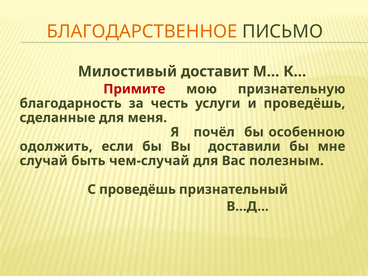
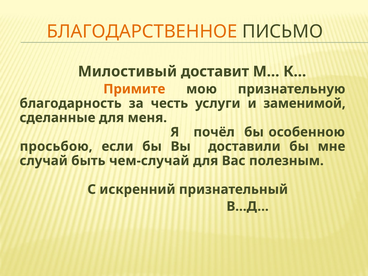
Примите colour: red -> orange (134, 89)
и проведёшь: проведёшь -> заменимой (304, 103)
одолжить: одолжить -> просьбою (56, 146)
С проведёшь: проведёшь -> искренний (137, 189)
